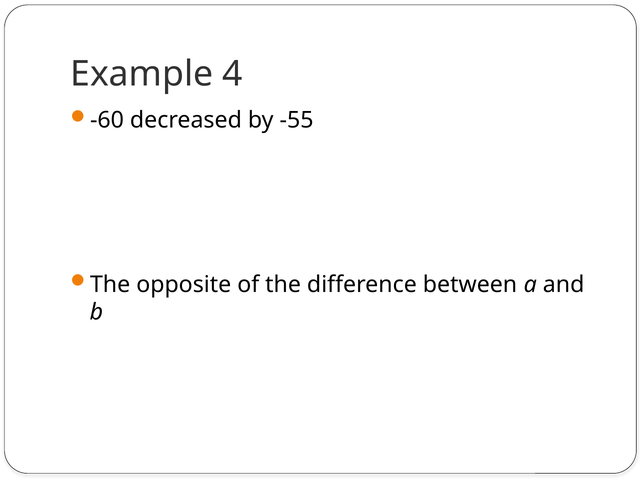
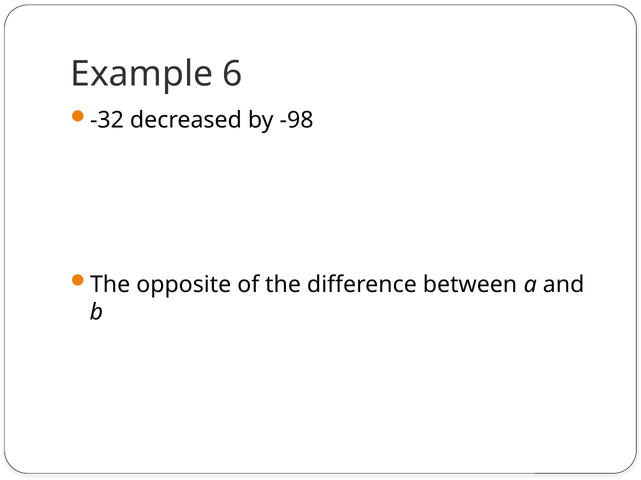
4: 4 -> 6 (233, 74)
-60: -60 -> -32 (107, 120)
-55: -55 -> -98 (297, 120)
